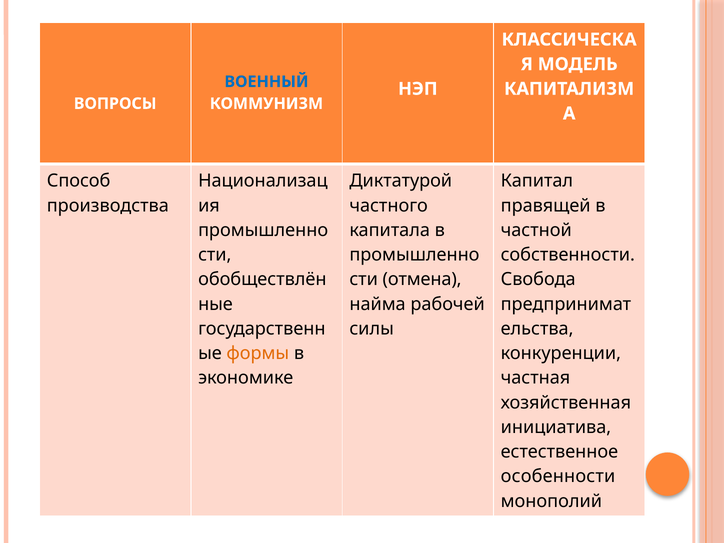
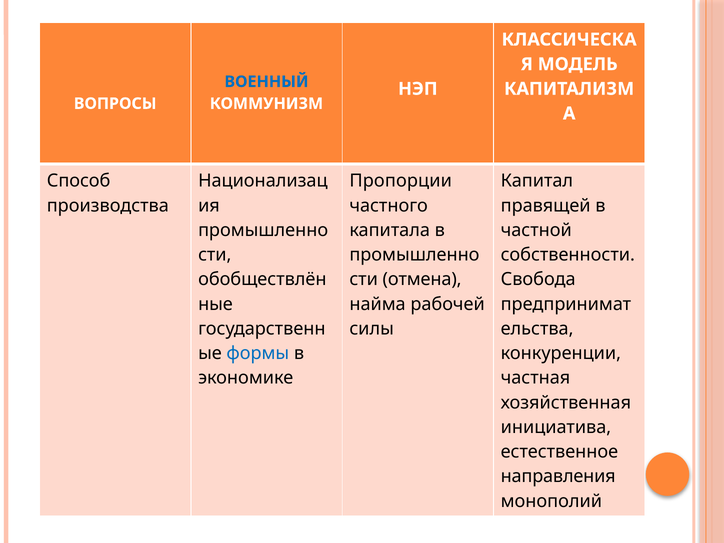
Диктатурой: Диктатурой -> Пропорции (401, 181)
формы colour: orange -> blue (258, 353)
особенности: особенности -> направления (558, 476)
